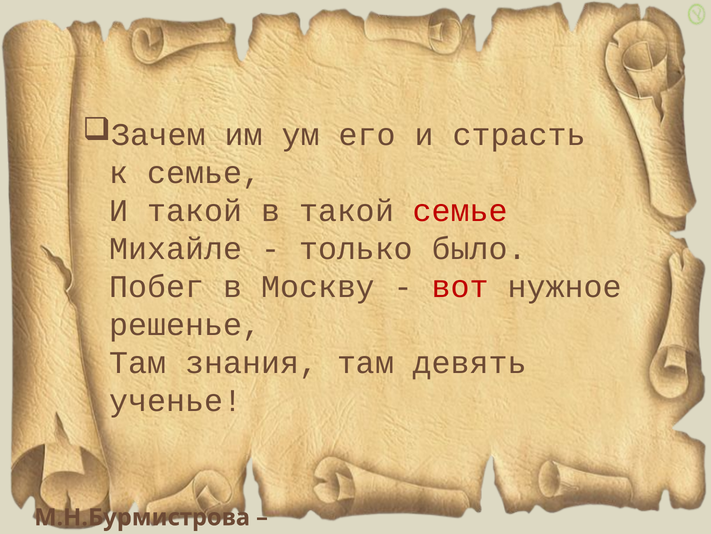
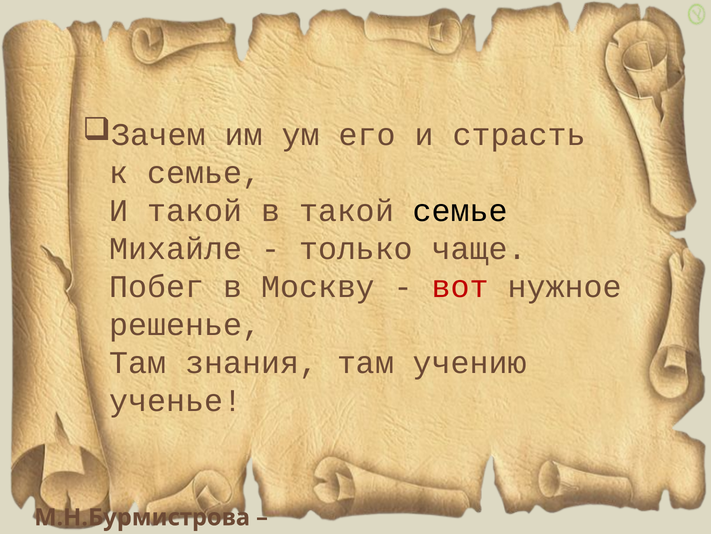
семье colour: red -> black (460, 210)
было: было -> чаще (479, 248)
девять: девять -> учению (470, 362)
